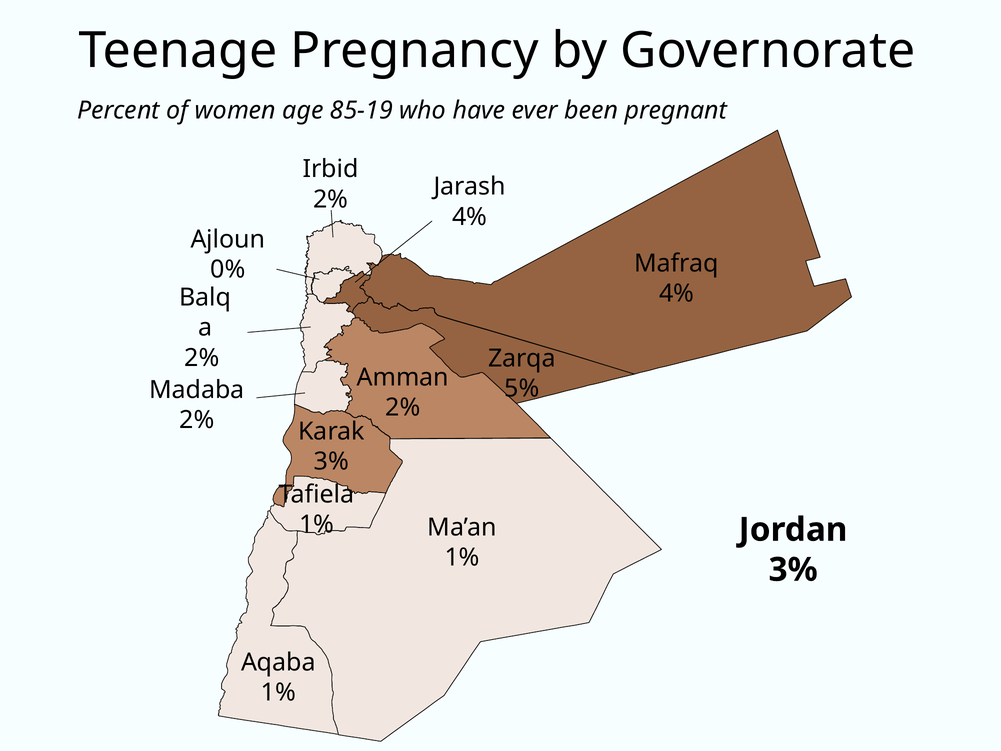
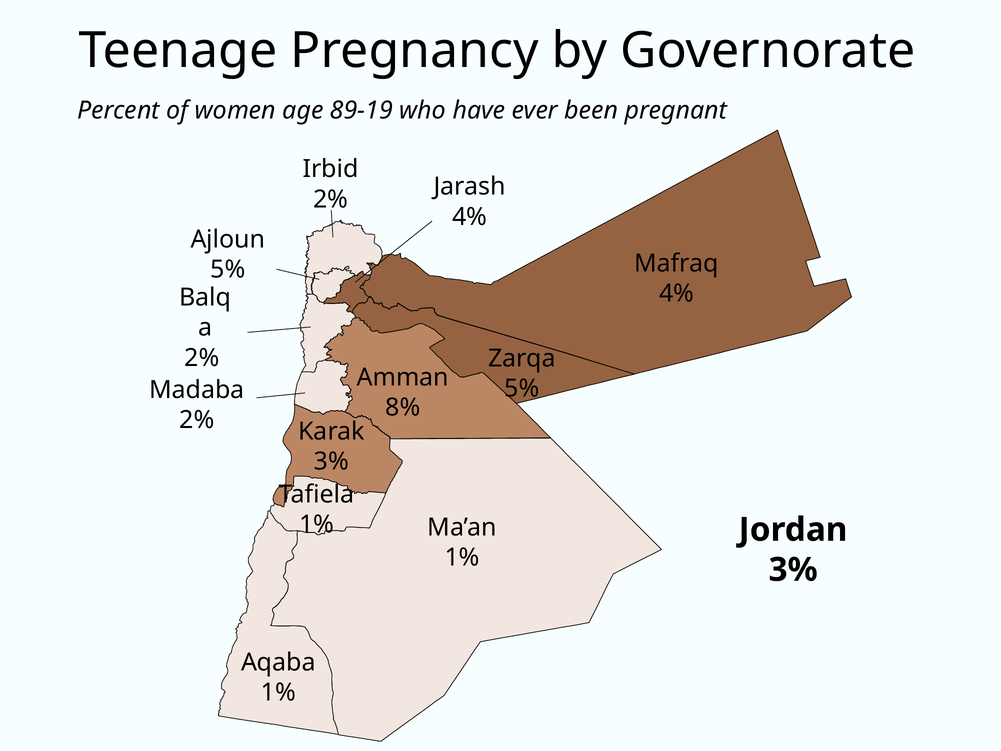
85-19: 85-19 -> 89-19 (361, 110)
0%: 0% -> 5% (228, 270)
2%: 2% -> 8% (403, 407)
